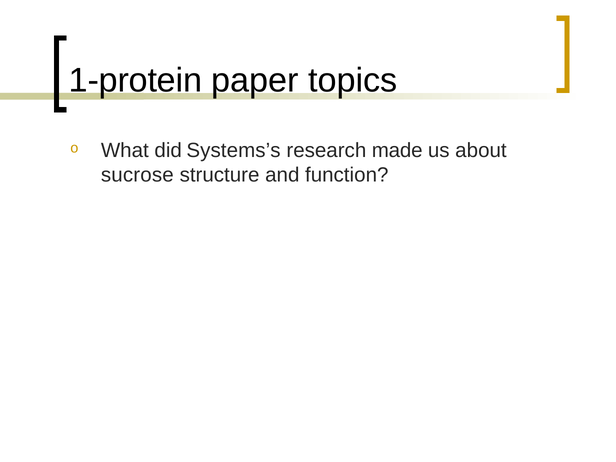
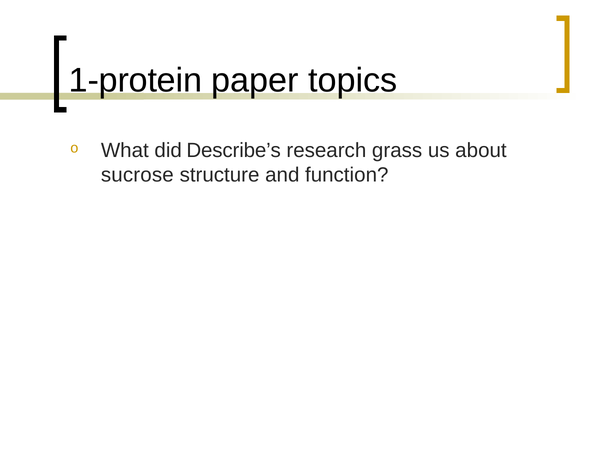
Systems’s: Systems’s -> Describe’s (234, 150)
made: made -> grass (397, 150)
